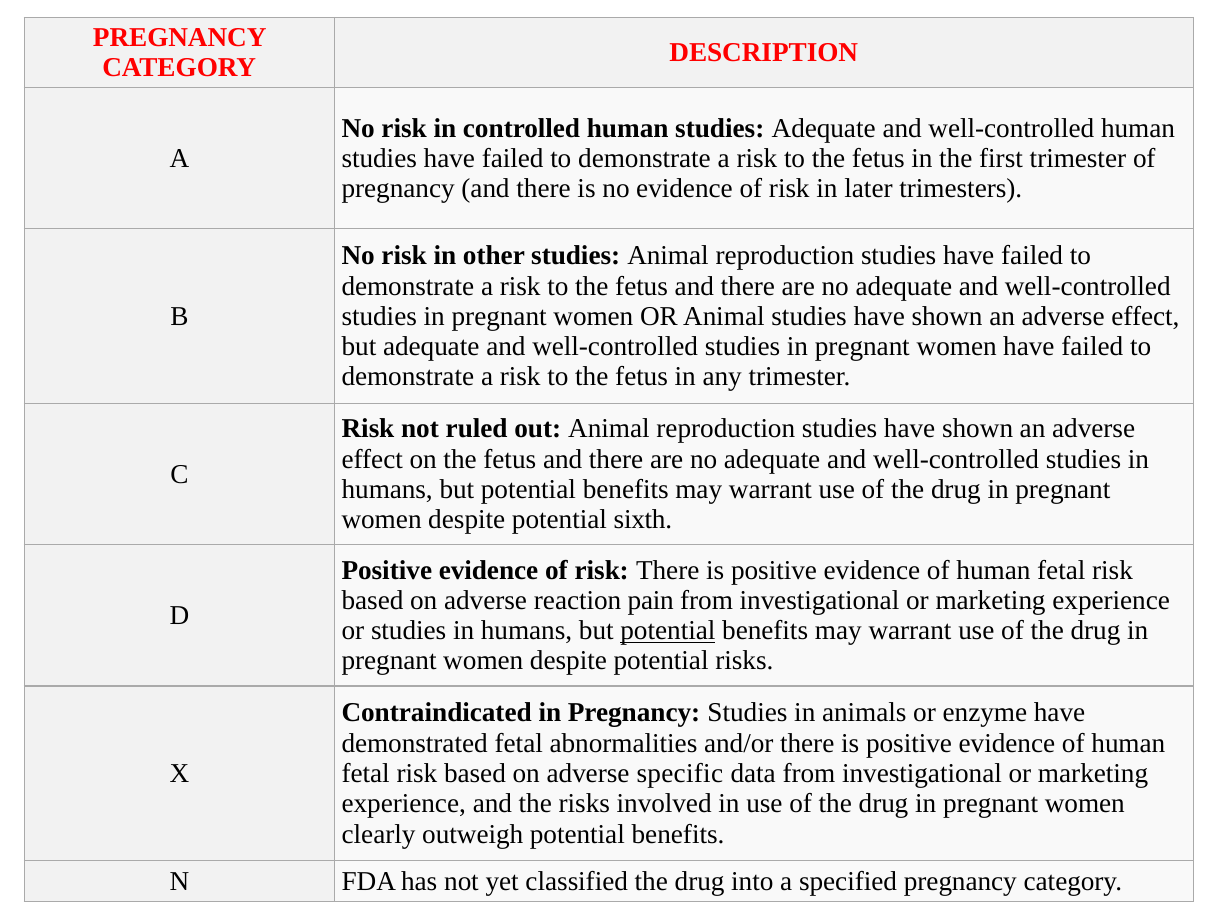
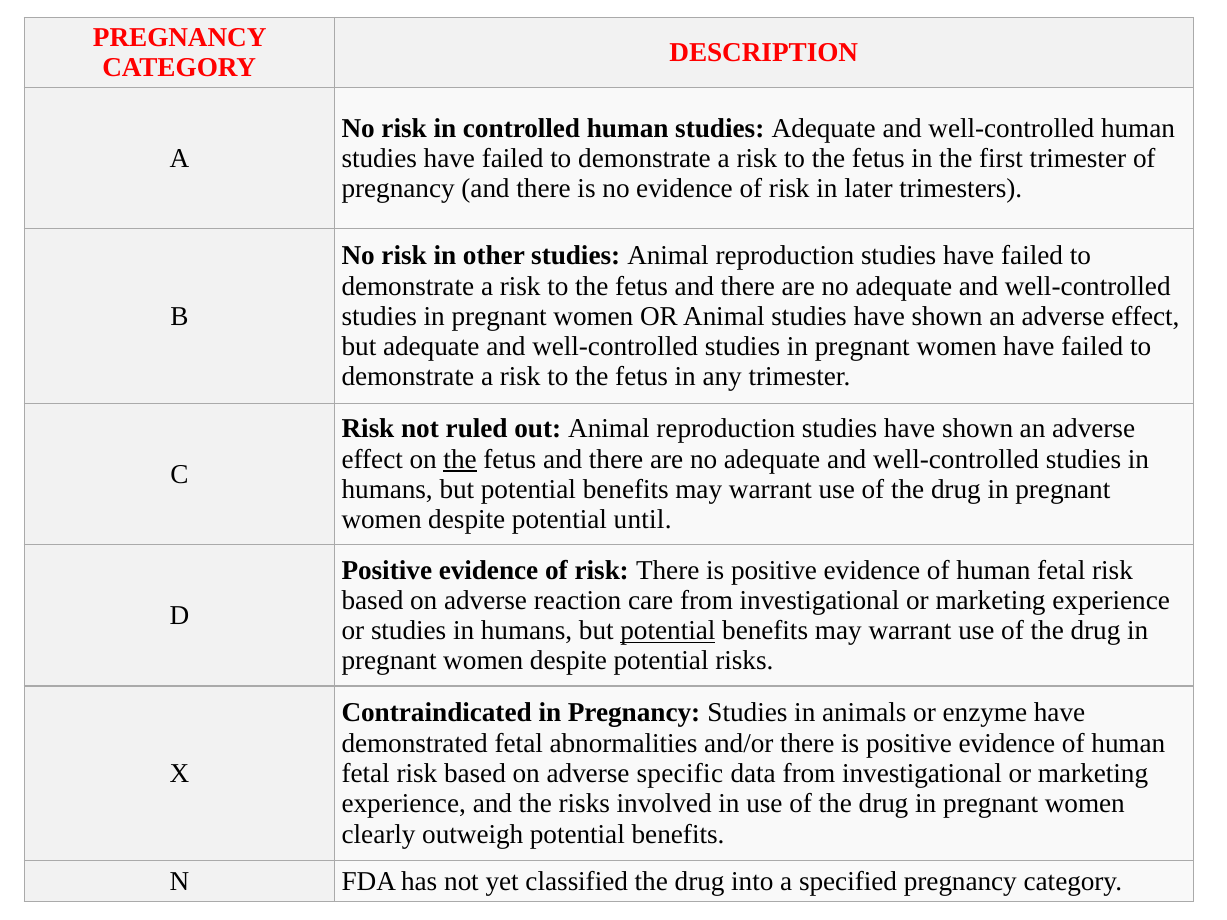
the underline: none -> present (460, 459)
sixth: sixth -> until (643, 520)
pain: pain -> care (651, 601)
